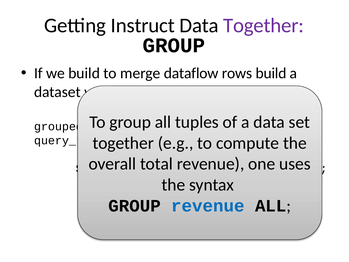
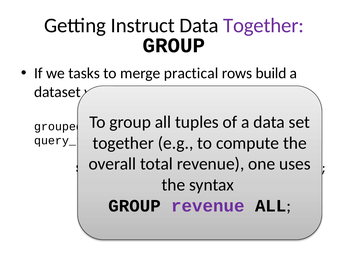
we build: build -> tasks (84, 73)
dataflow: dataflow -> practical (191, 73)
revenue colour: blue -> purple (208, 206)
